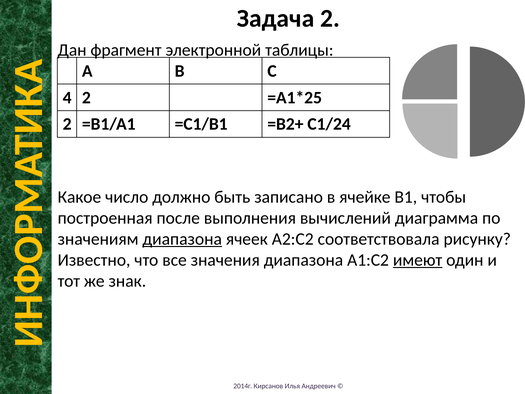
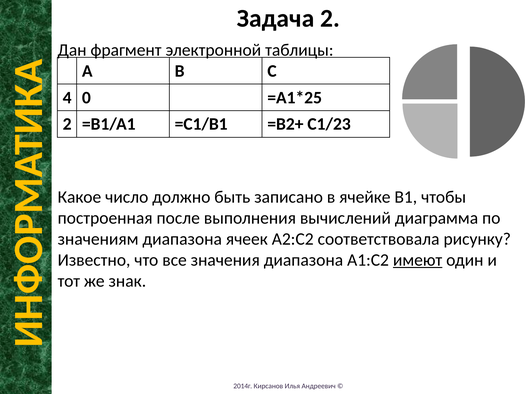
4 2: 2 -> 0 (86, 98)
C1/24: C1/24 -> C1/23 (329, 124)
диапазона underline: present -> none (182, 239)
